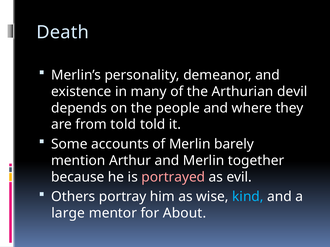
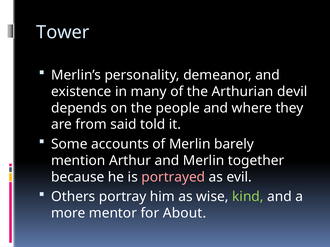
Death: Death -> Tower (63, 32)
from told: told -> said (123, 125)
kind colour: light blue -> light green (248, 197)
large: large -> more (68, 214)
